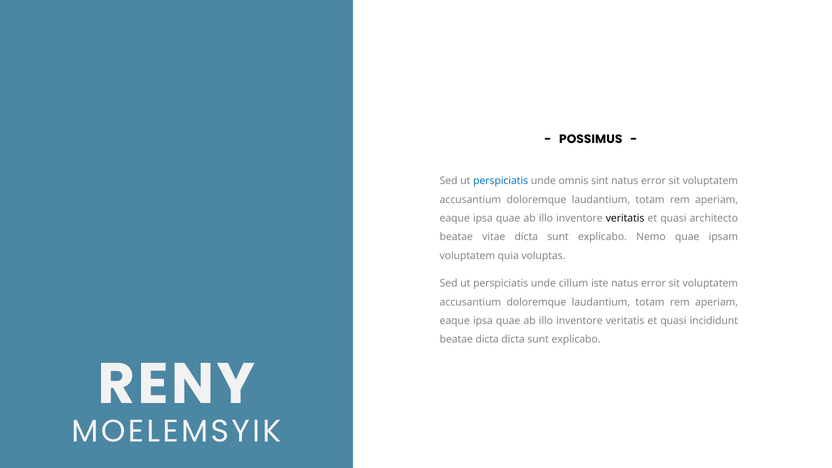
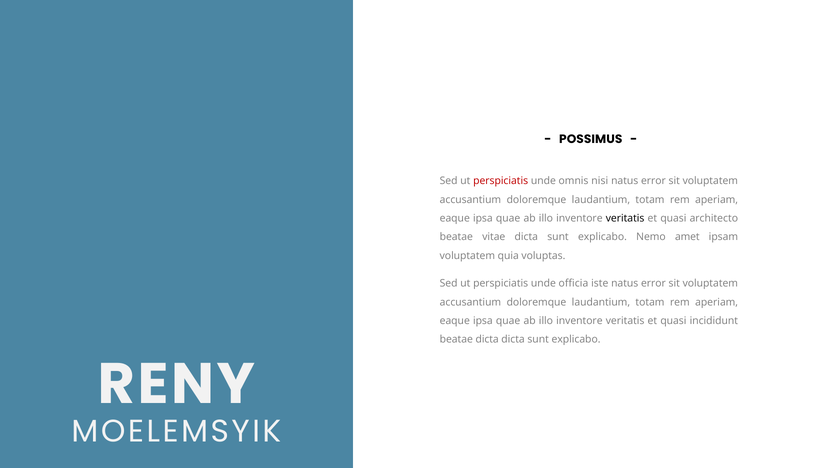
perspiciatis colour: blue -> red (501, 181)
sint: sint -> nisi (600, 181)
Nemo quae: quae -> amet (687, 237)
cillum: cillum -> officia (573, 283)
